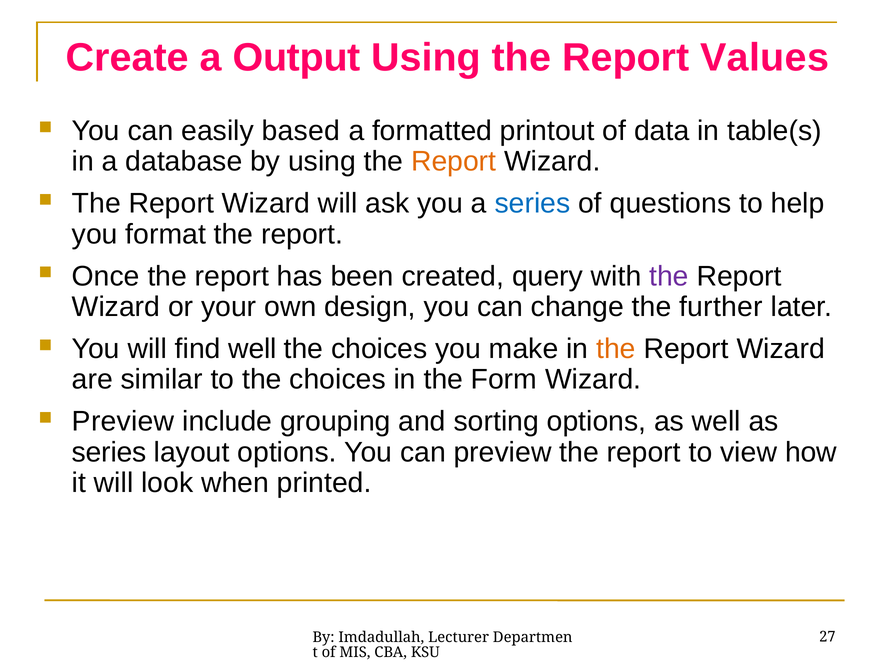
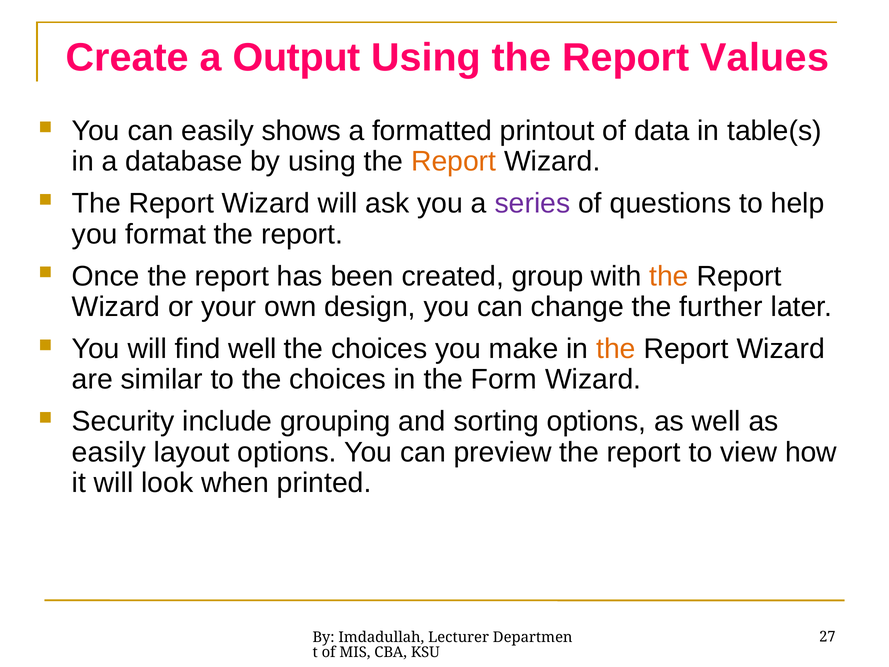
based: based -> shows (301, 131)
series colour: blue -> purple (532, 203)
query: query -> group (548, 276)
the colour: purple -> orange (669, 276)
Preview: Preview -> Security (123, 421)
series: series -> easily (109, 452)
